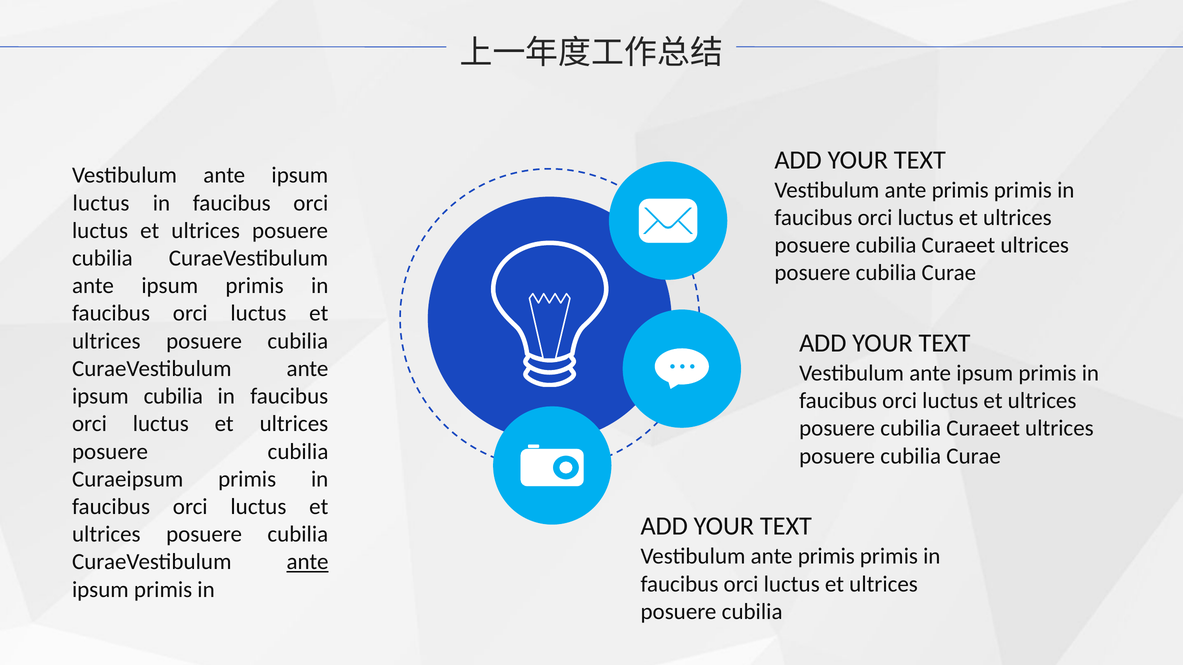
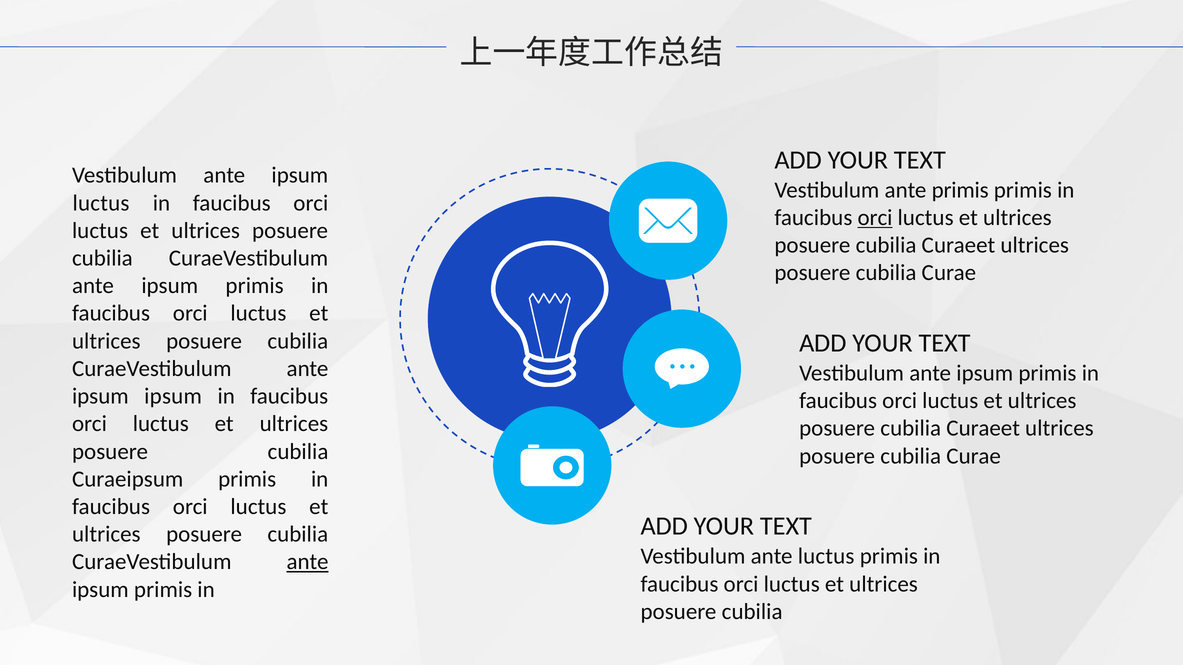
orci underline: none -> present (875, 218)
ipsum cubilia: cubilia -> ipsum (173, 396)
primis: primis -> luctus (826, 557)
